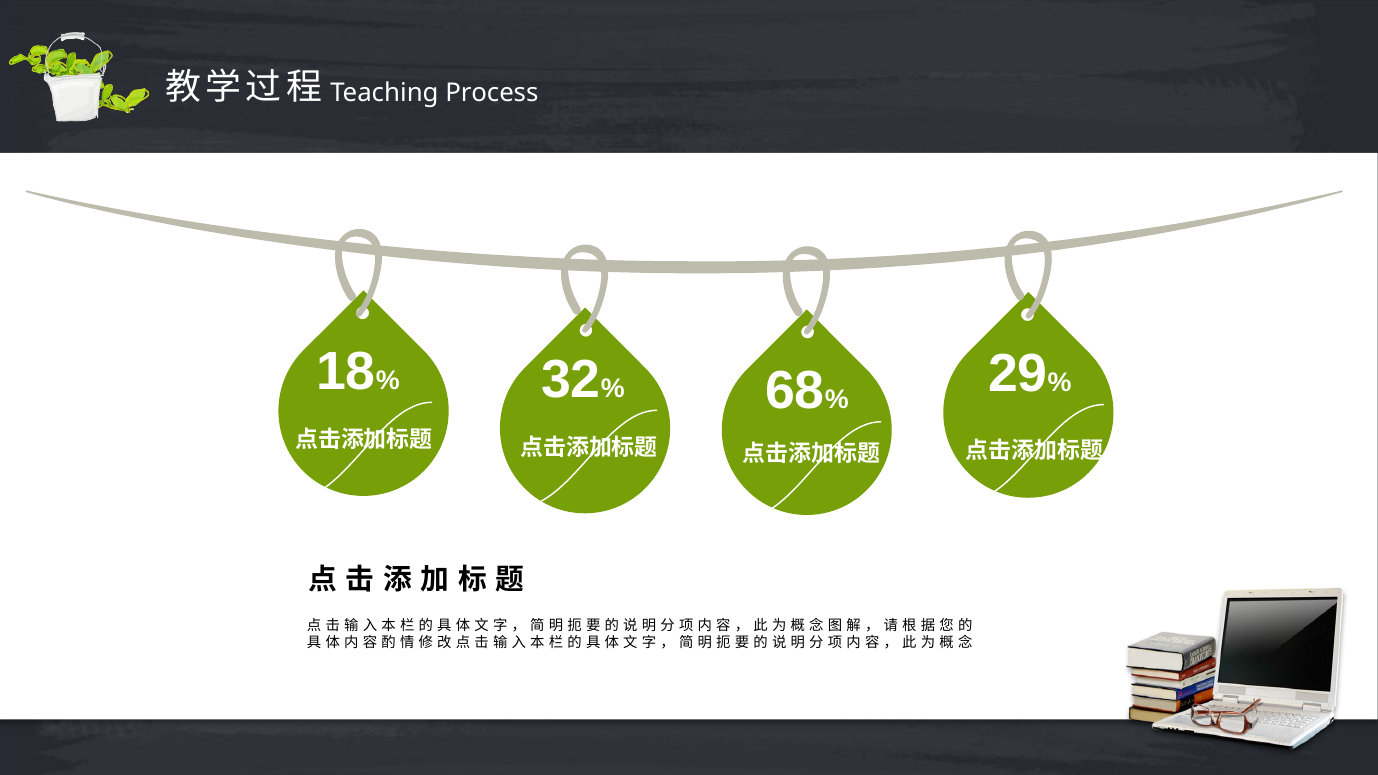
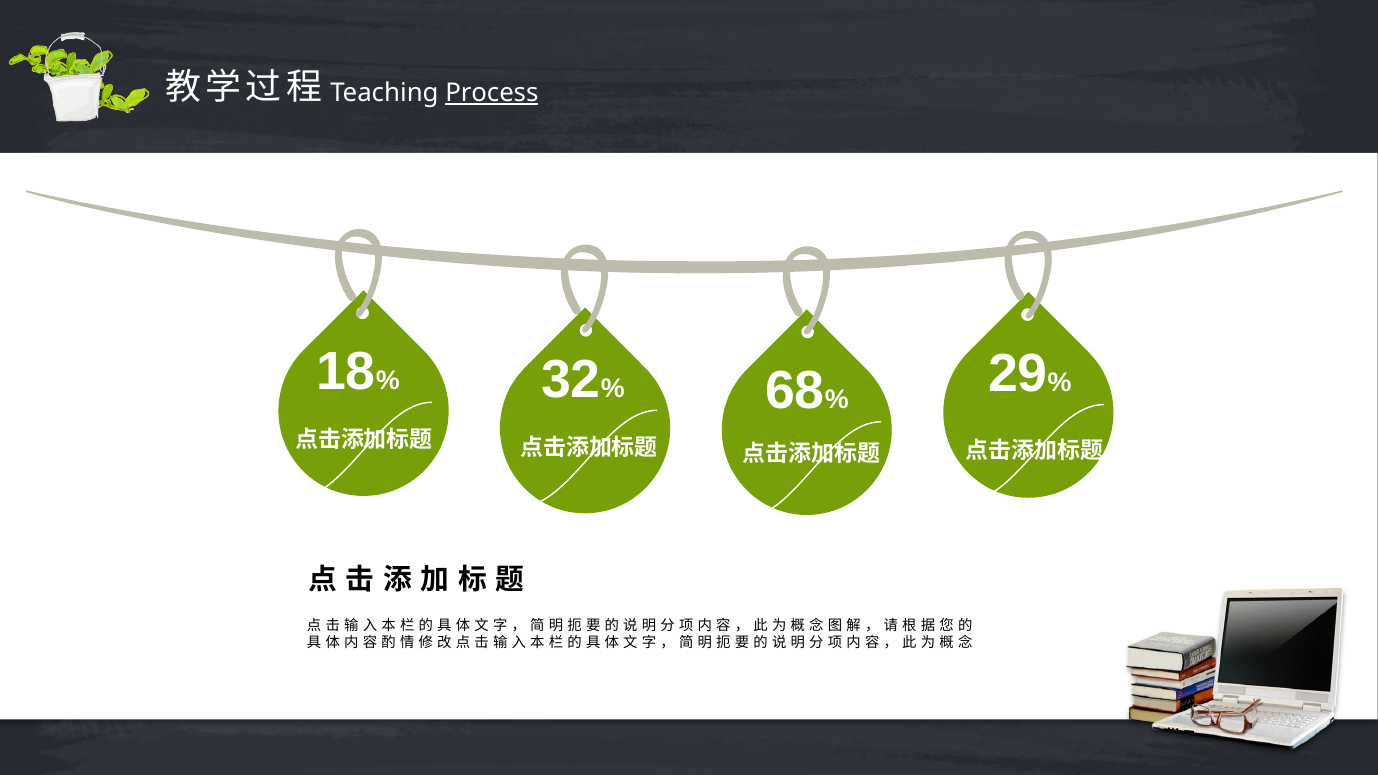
Process underline: none -> present (492, 93)
